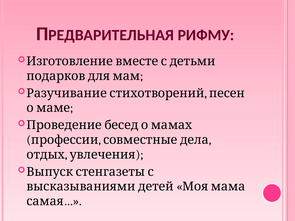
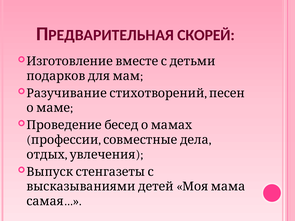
РИФМУ: РИФМУ -> СКОРЕЙ (206, 35)
